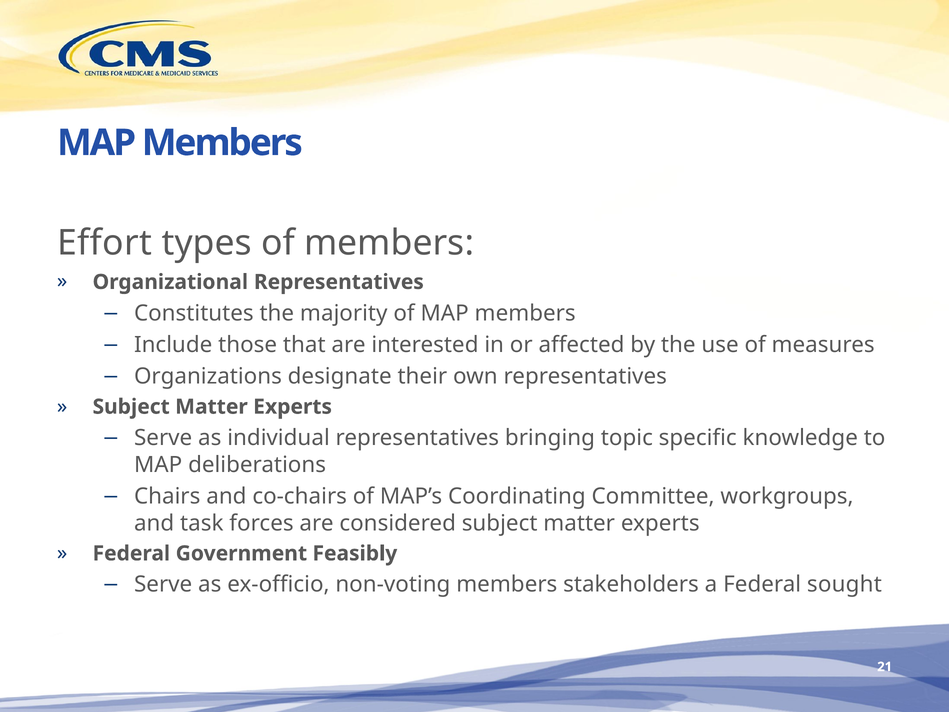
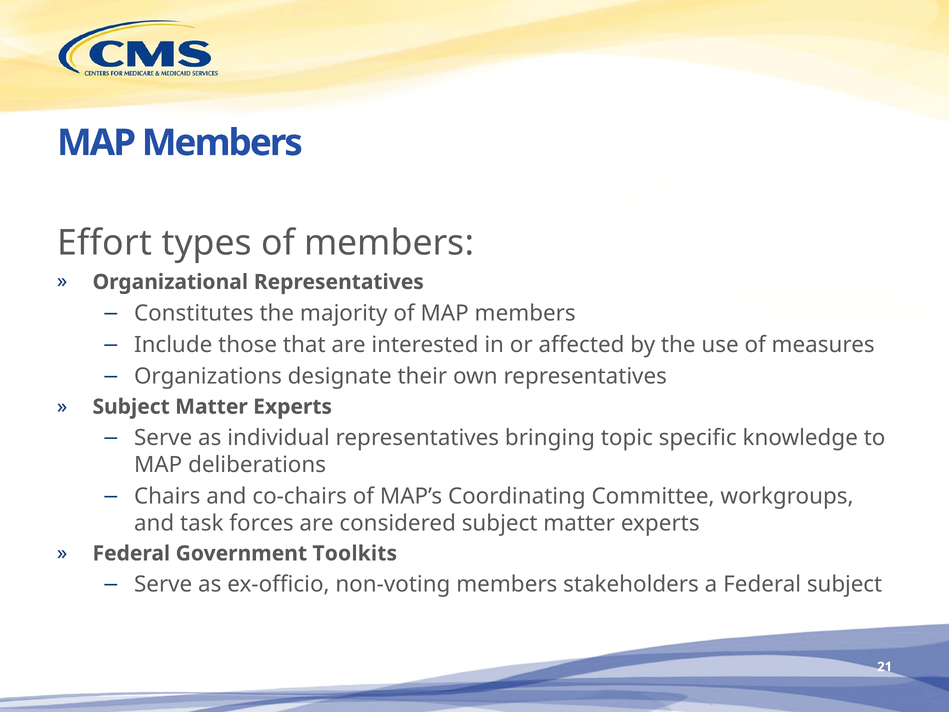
Feasibly: Feasibly -> Toolkits (355, 553)
Federal sought: sought -> subject (845, 584)
